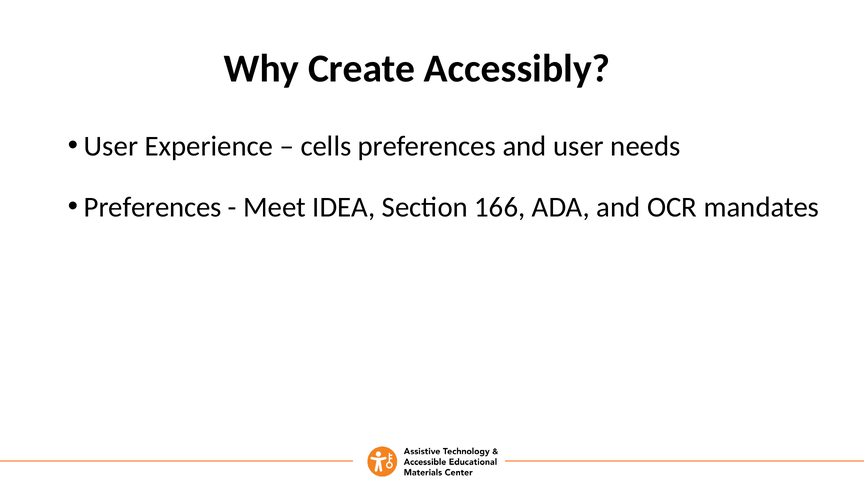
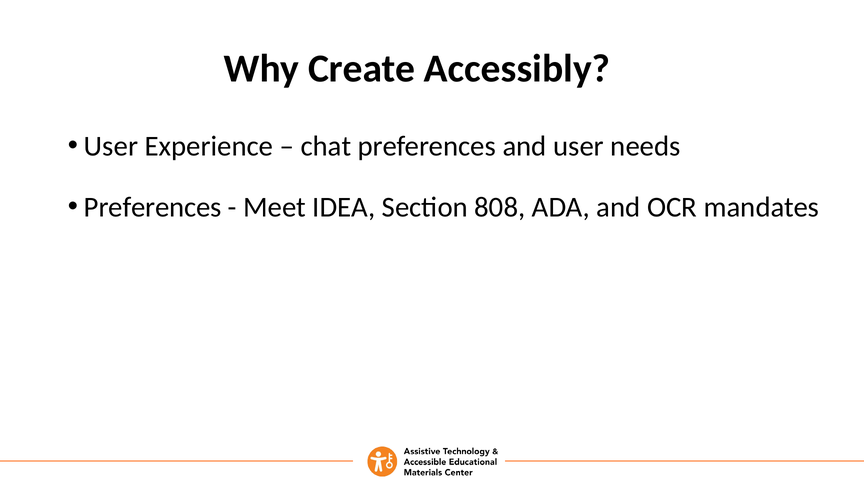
cells: cells -> chat (326, 146)
166: 166 -> 808 (500, 207)
